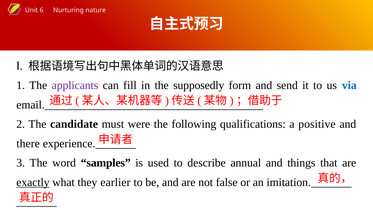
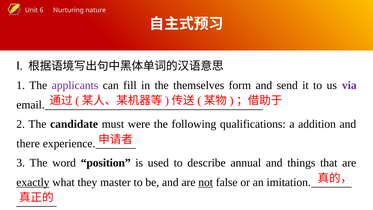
supposedly: supposedly -> themselves (199, 85)
via colour: blue -> purple (349, 85)
positive: positive -> addition (317, 124)
samples: samples -> position (106, 163)
earlier: earlier -> master (115, 182)
not underline: none -> present (206, 182)
